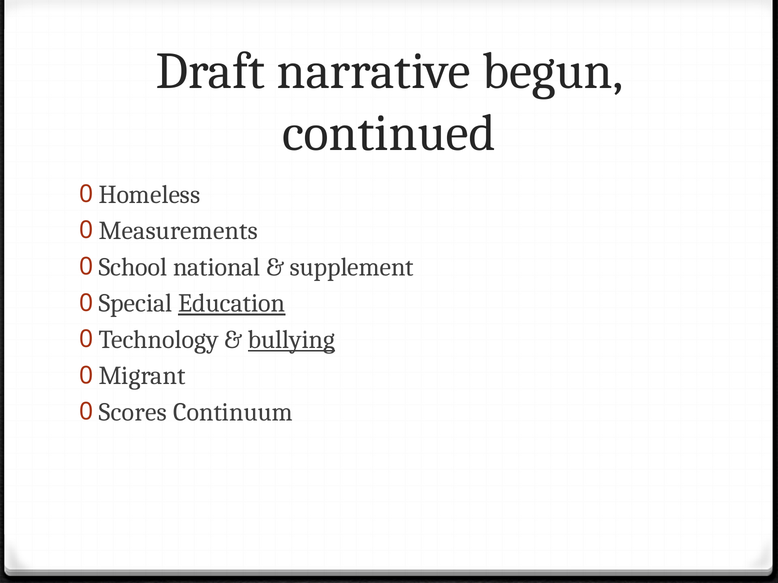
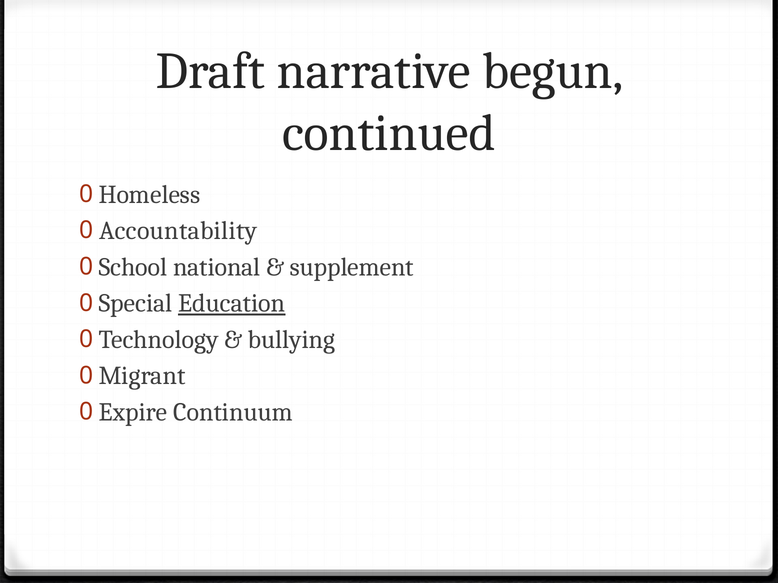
Measurements: Measurements -> Accountability (178, 231)
bullying underline: present -> none (292, 340)
Scores: Scores -> Expire (133, 412)
